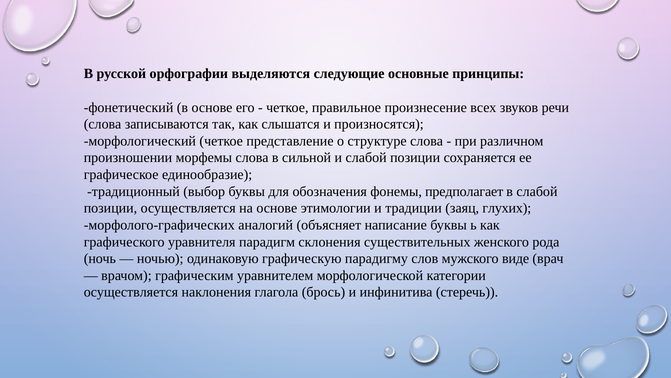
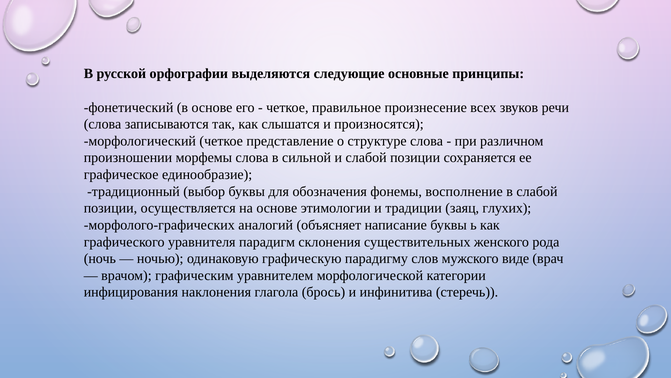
предполагает: предполагает -> восполнение (464, 191)
осуществляется: осуществляется -> инфицирования (131, 292)
